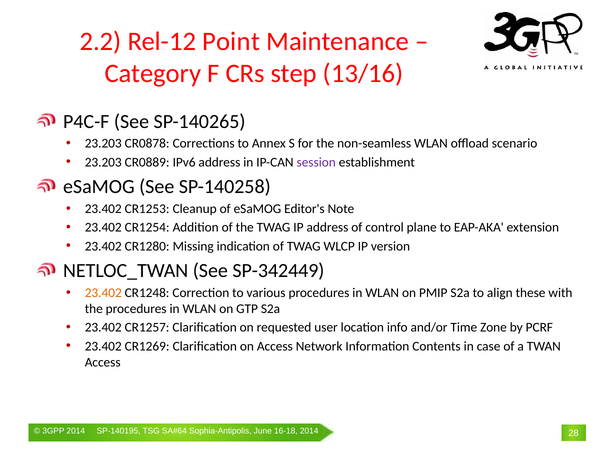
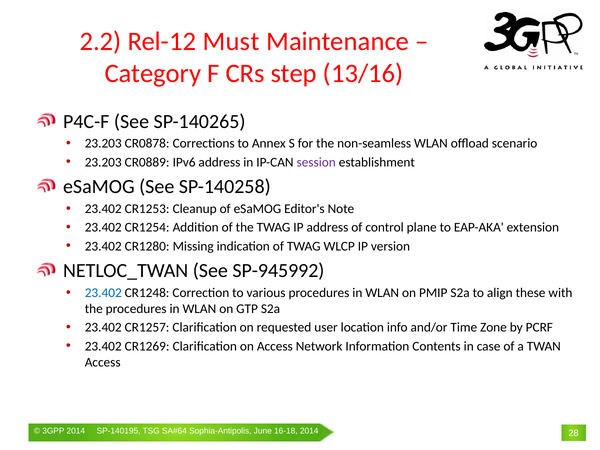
Point: Point -> Must (231, 41)
SP-342449: SP-342449 -> SP-945992 (278, 271)
23.402 colour: orange -> blue (103, 293)
